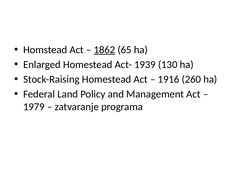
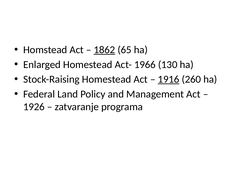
1939: 1939 -> 1966 (145, 65)
1916 underline: none -> present (169, 80)
1979: 1979 -> 1926 (34, 107)
